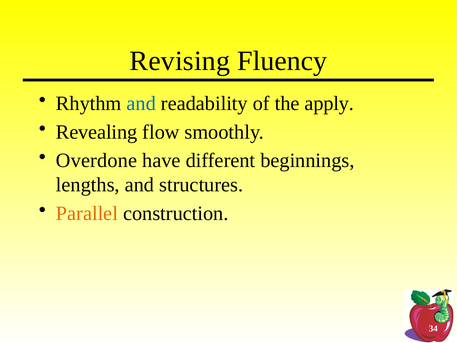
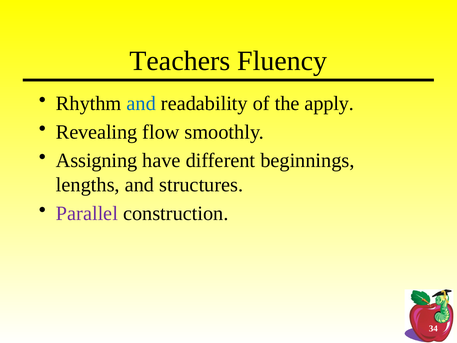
Revising: Revising -> Teachers (180, 61)
Overdone: Overdone -> Assigning (97, 160)
Parallel colour: orange -> purple (87, 213)
